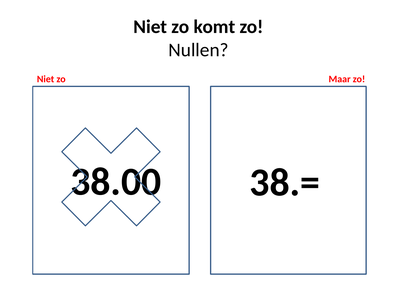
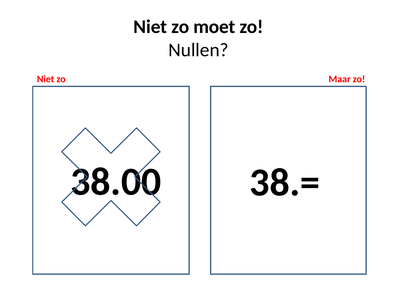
komt: komt -> moet (214, 27)
